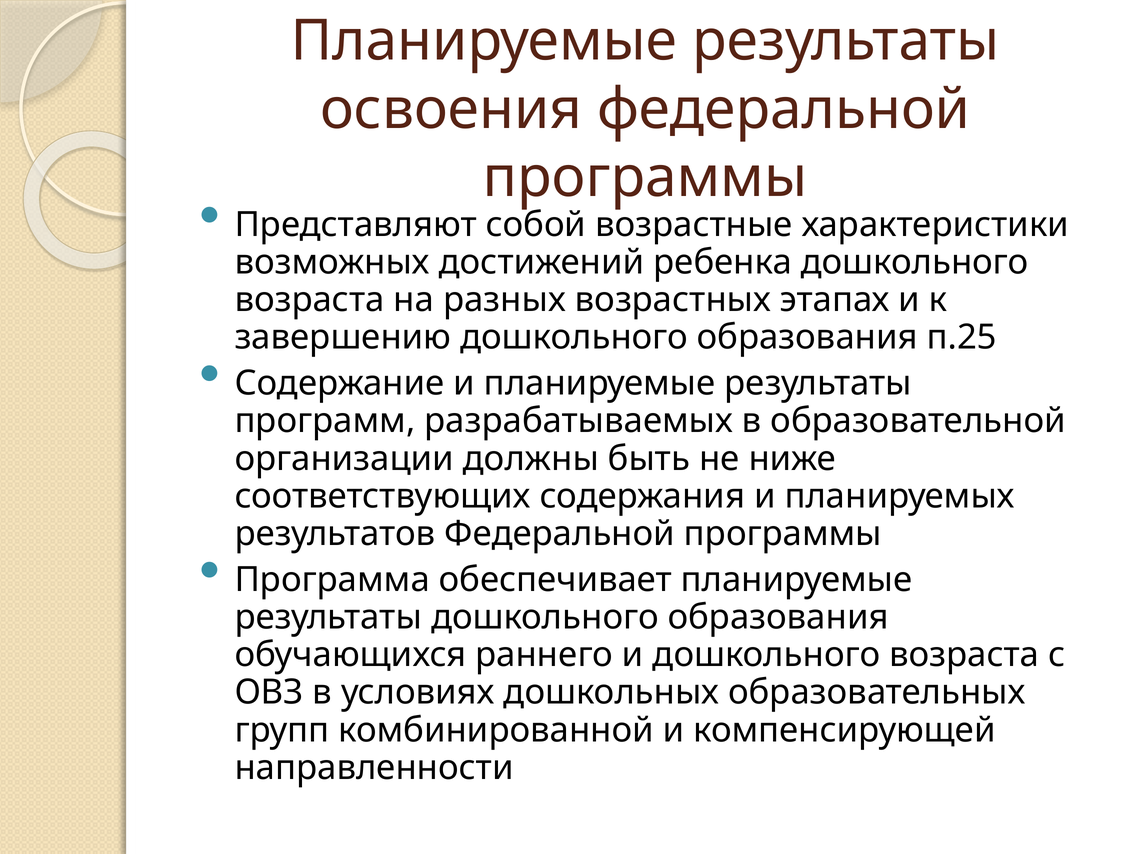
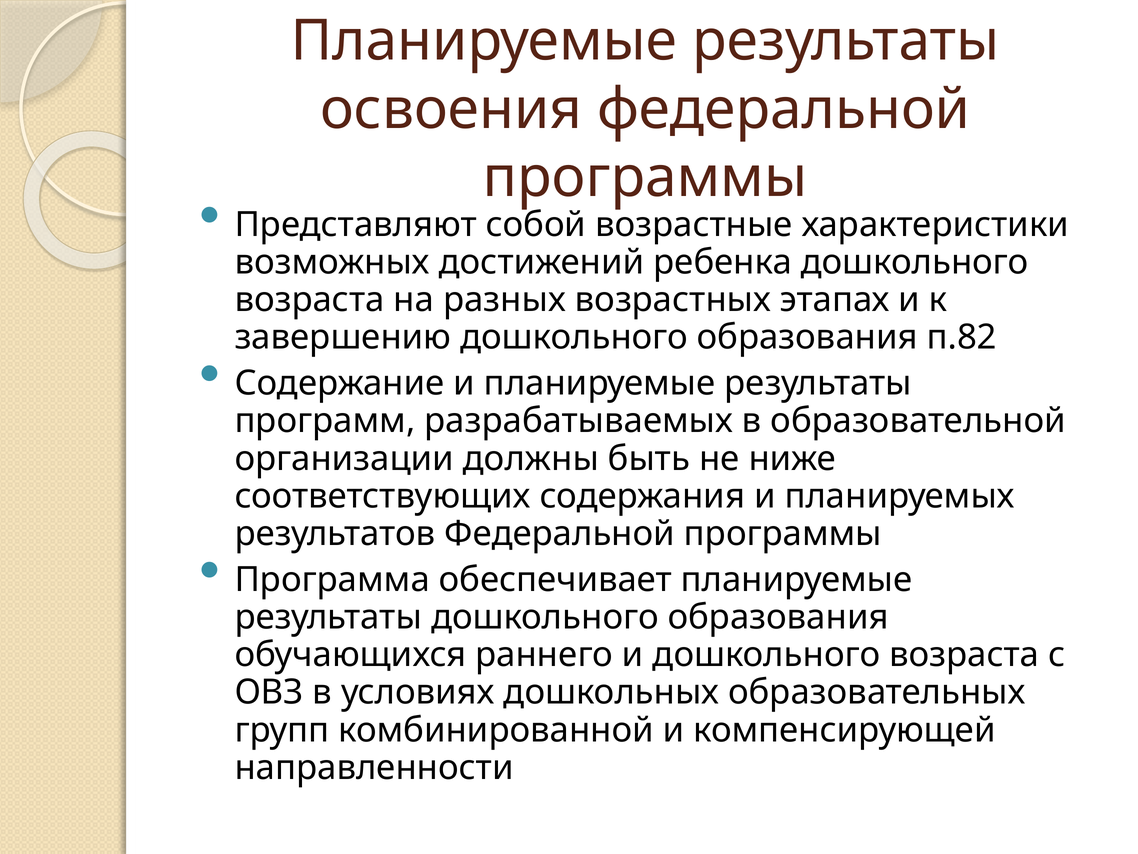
п.25: п.25 -> п.82 (962, 337)
